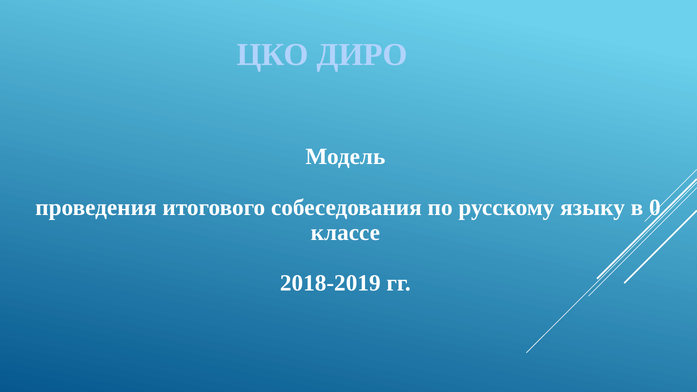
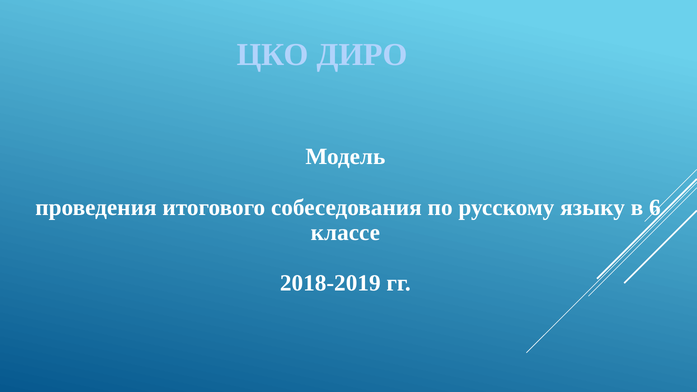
0: 0 -> 6 (655, 207)
